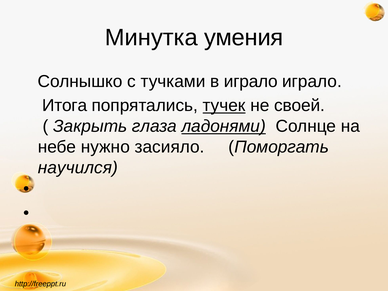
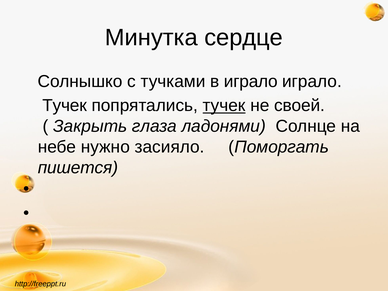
умения: умения -> сердце (244, 38)
Итога: Итога -> Тучек (65, 106)
ладонями underline: present -> none (224, 126)
научился: научился -> пишется (78, 168)
